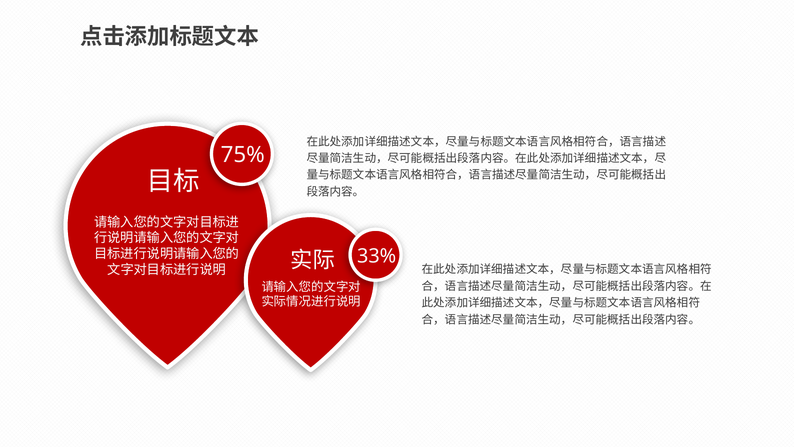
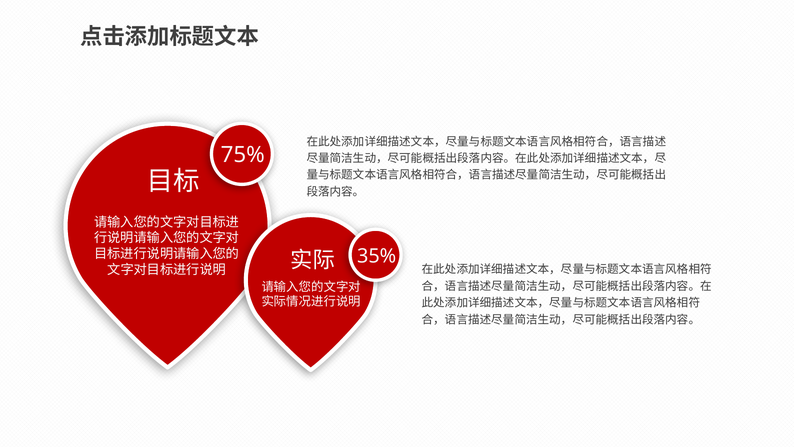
33%: 33% -> 35% (377, 256)
